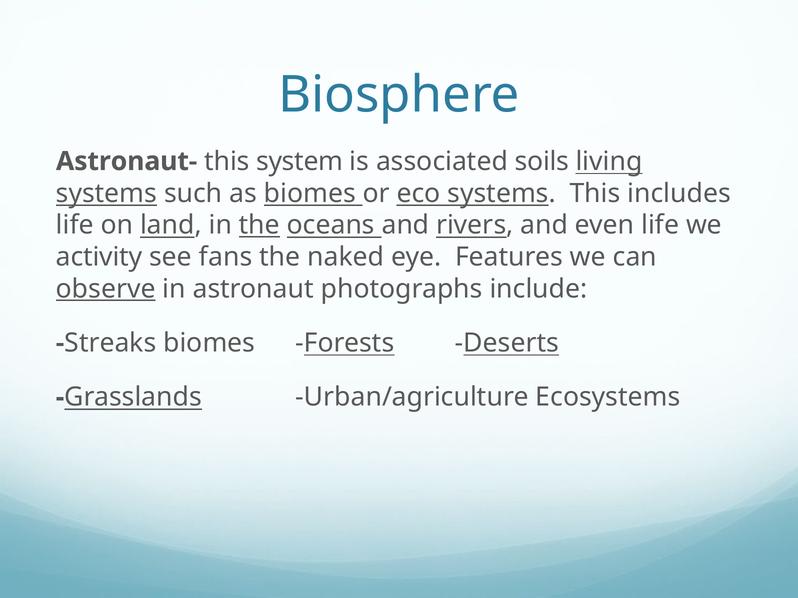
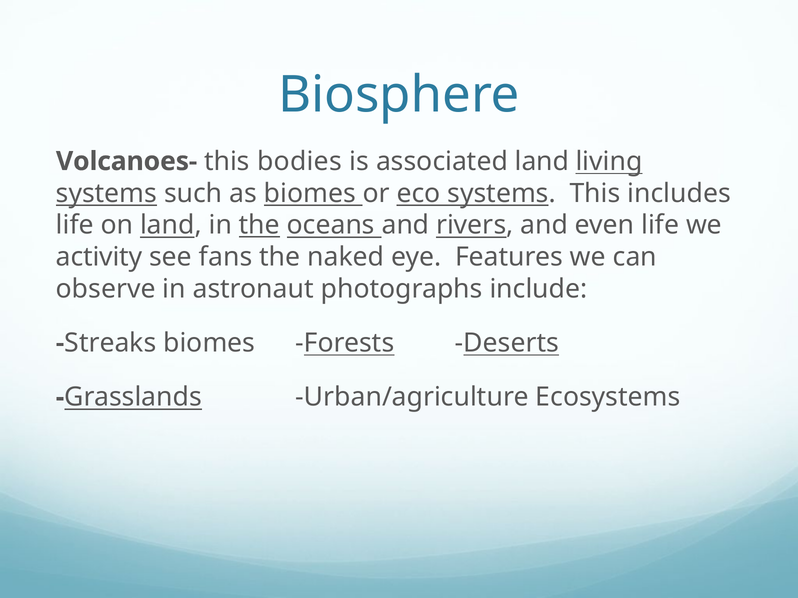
Astronaut-: Astronaut- -> Volcanoes- (127, 161)
system: system -> bodies (299, 161)
associated soils: soils -> land (542, 161)
observe underline: present -> none (106, 289)
